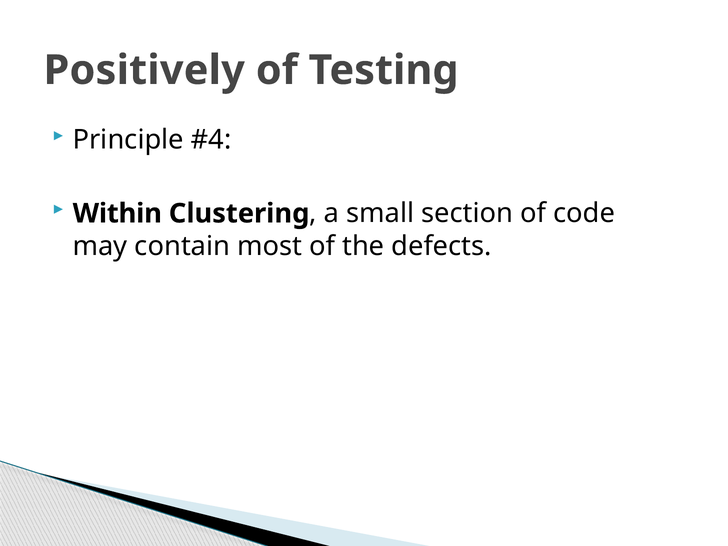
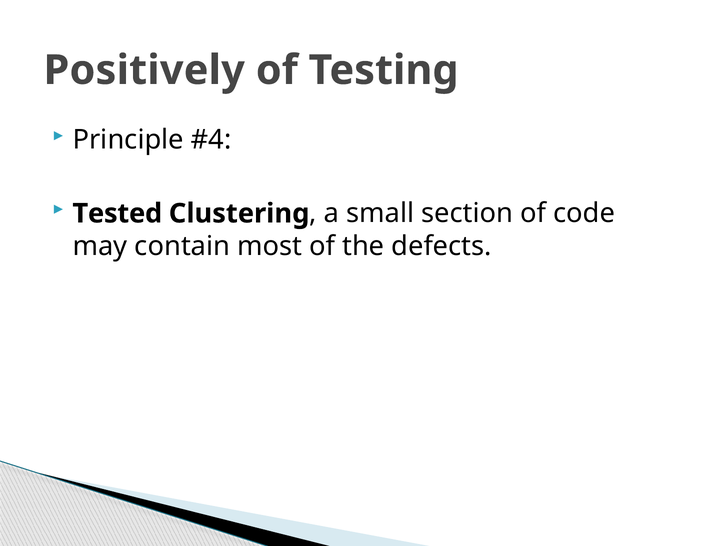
Within: Within -> Tested (117, 213)
